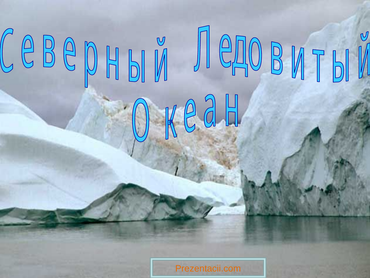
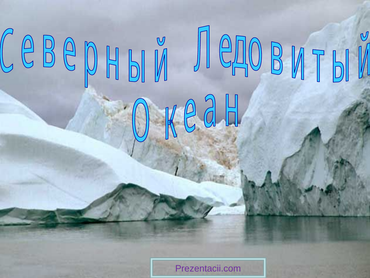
Prezentacii.com colour: orange -> purple (208, 268)
